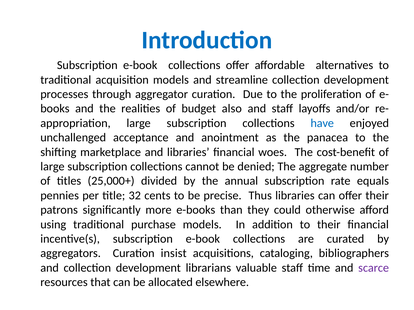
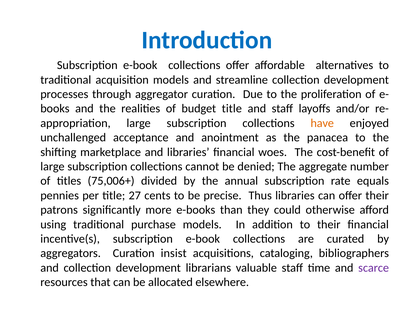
budget also: also -> title (232, 109)
have colour: blue -> orange (322, 123)
25,000+: 25,000+ -> 75,006+ (111, 181)
32: 32 -> 27 (135, 196)
